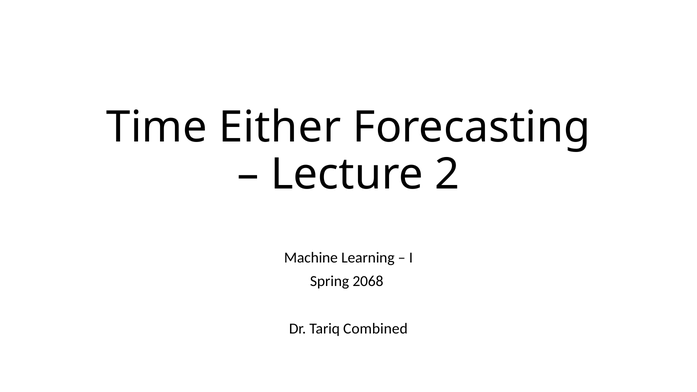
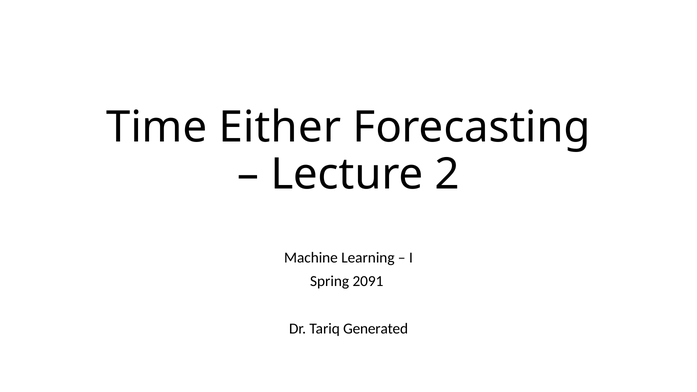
2068: 2068 -> 2091 (368, 281)
Combined: Combined -> Generated (376, 329)
